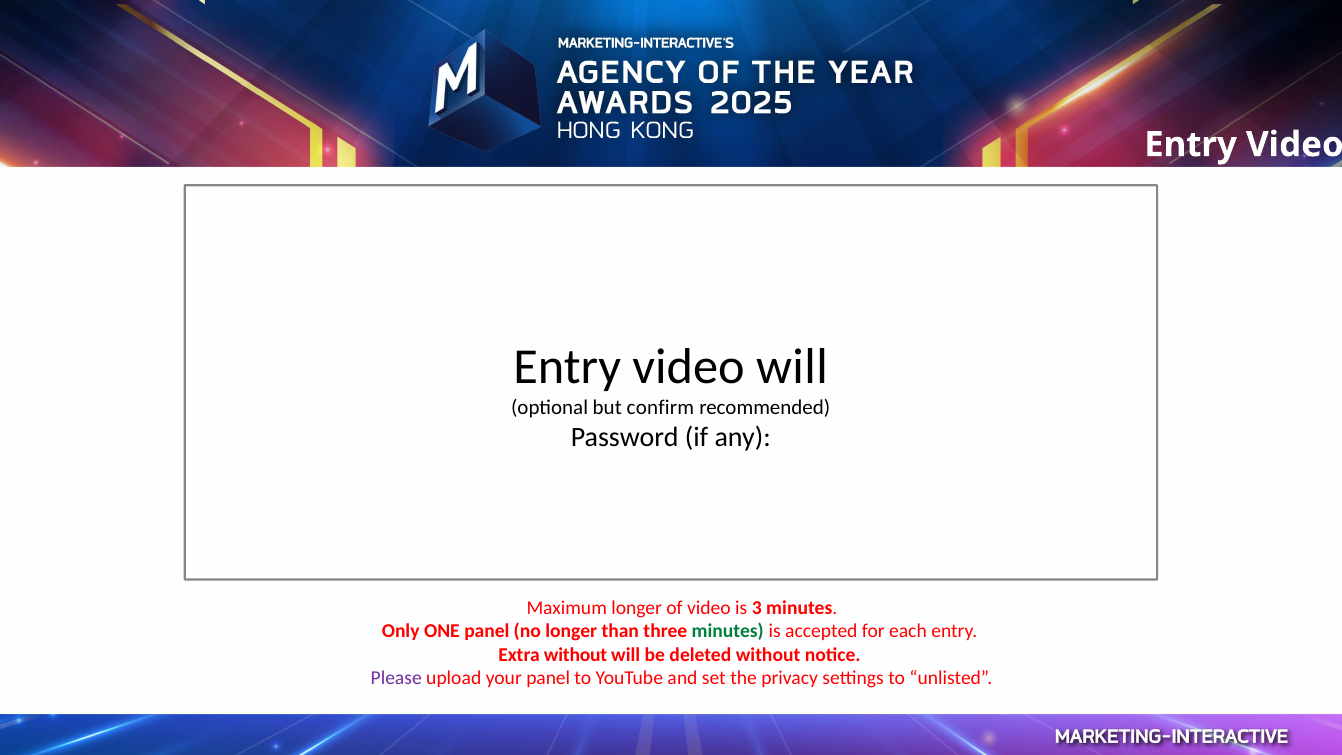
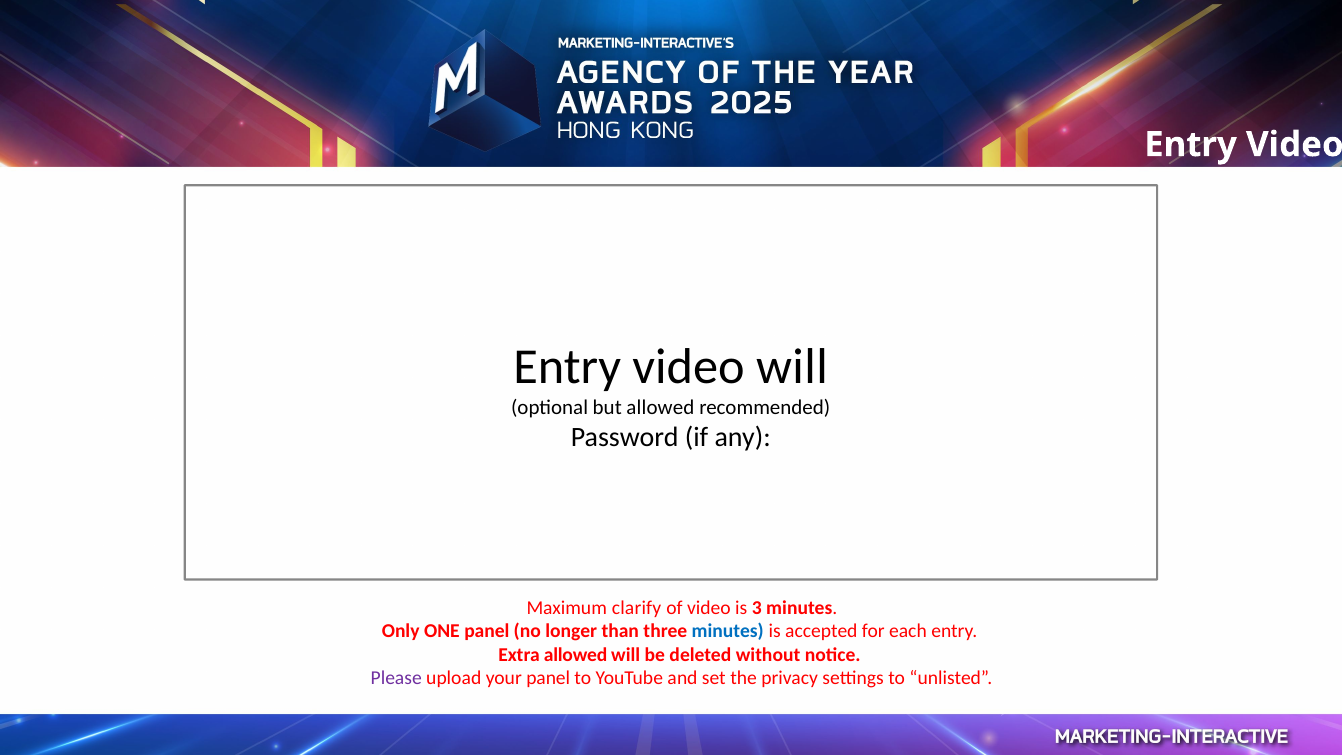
but confirm: confirm -> allowed (660, 407)
Maximum longer: longer -> clarify (637, 607)
minutes colour: green -> blue (728, 631)
Extra without: without -> allowed (576, 654)
